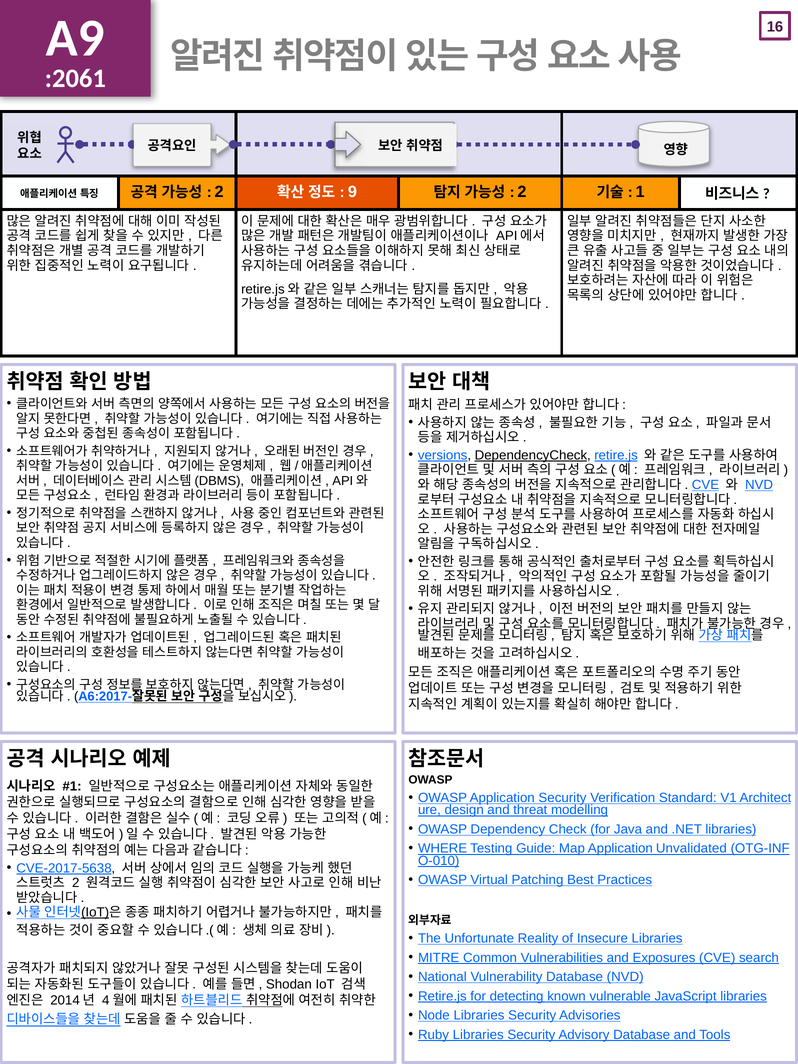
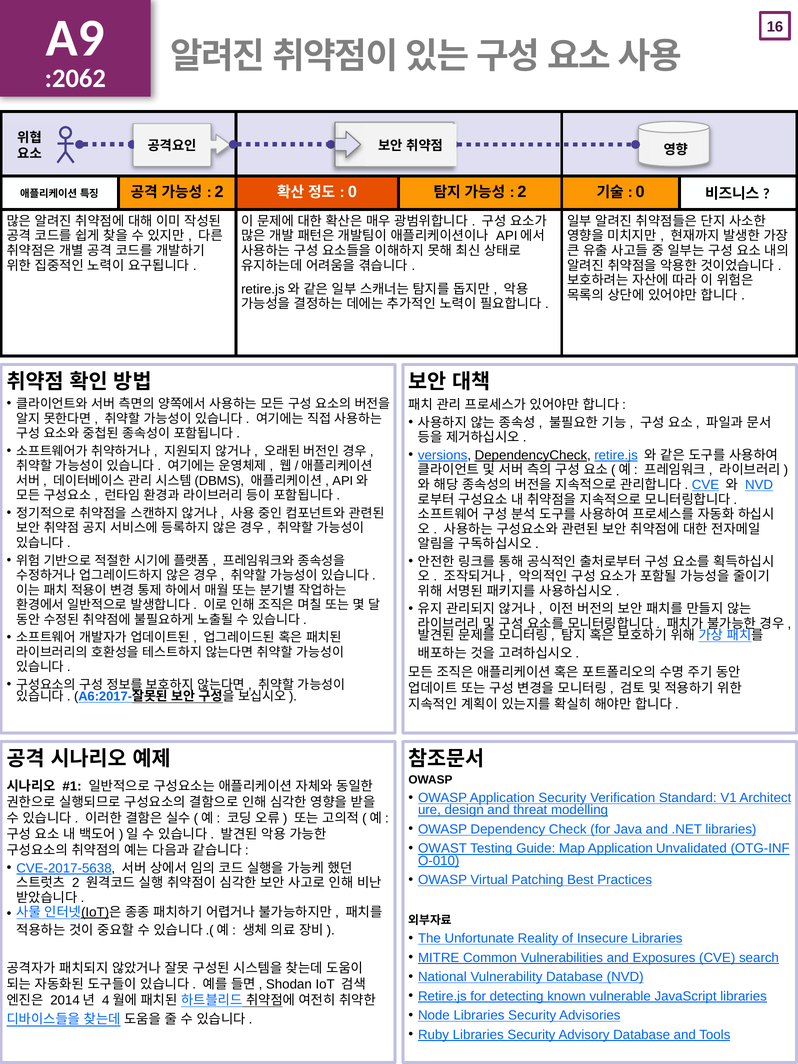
:2061: :2061 -> :2062 (75, 78)
9: 9 -> 0 (352, 192)
1: 1 -> 0 (640, 192)
WHERE: WHERE -> OWAST (442, 849)
